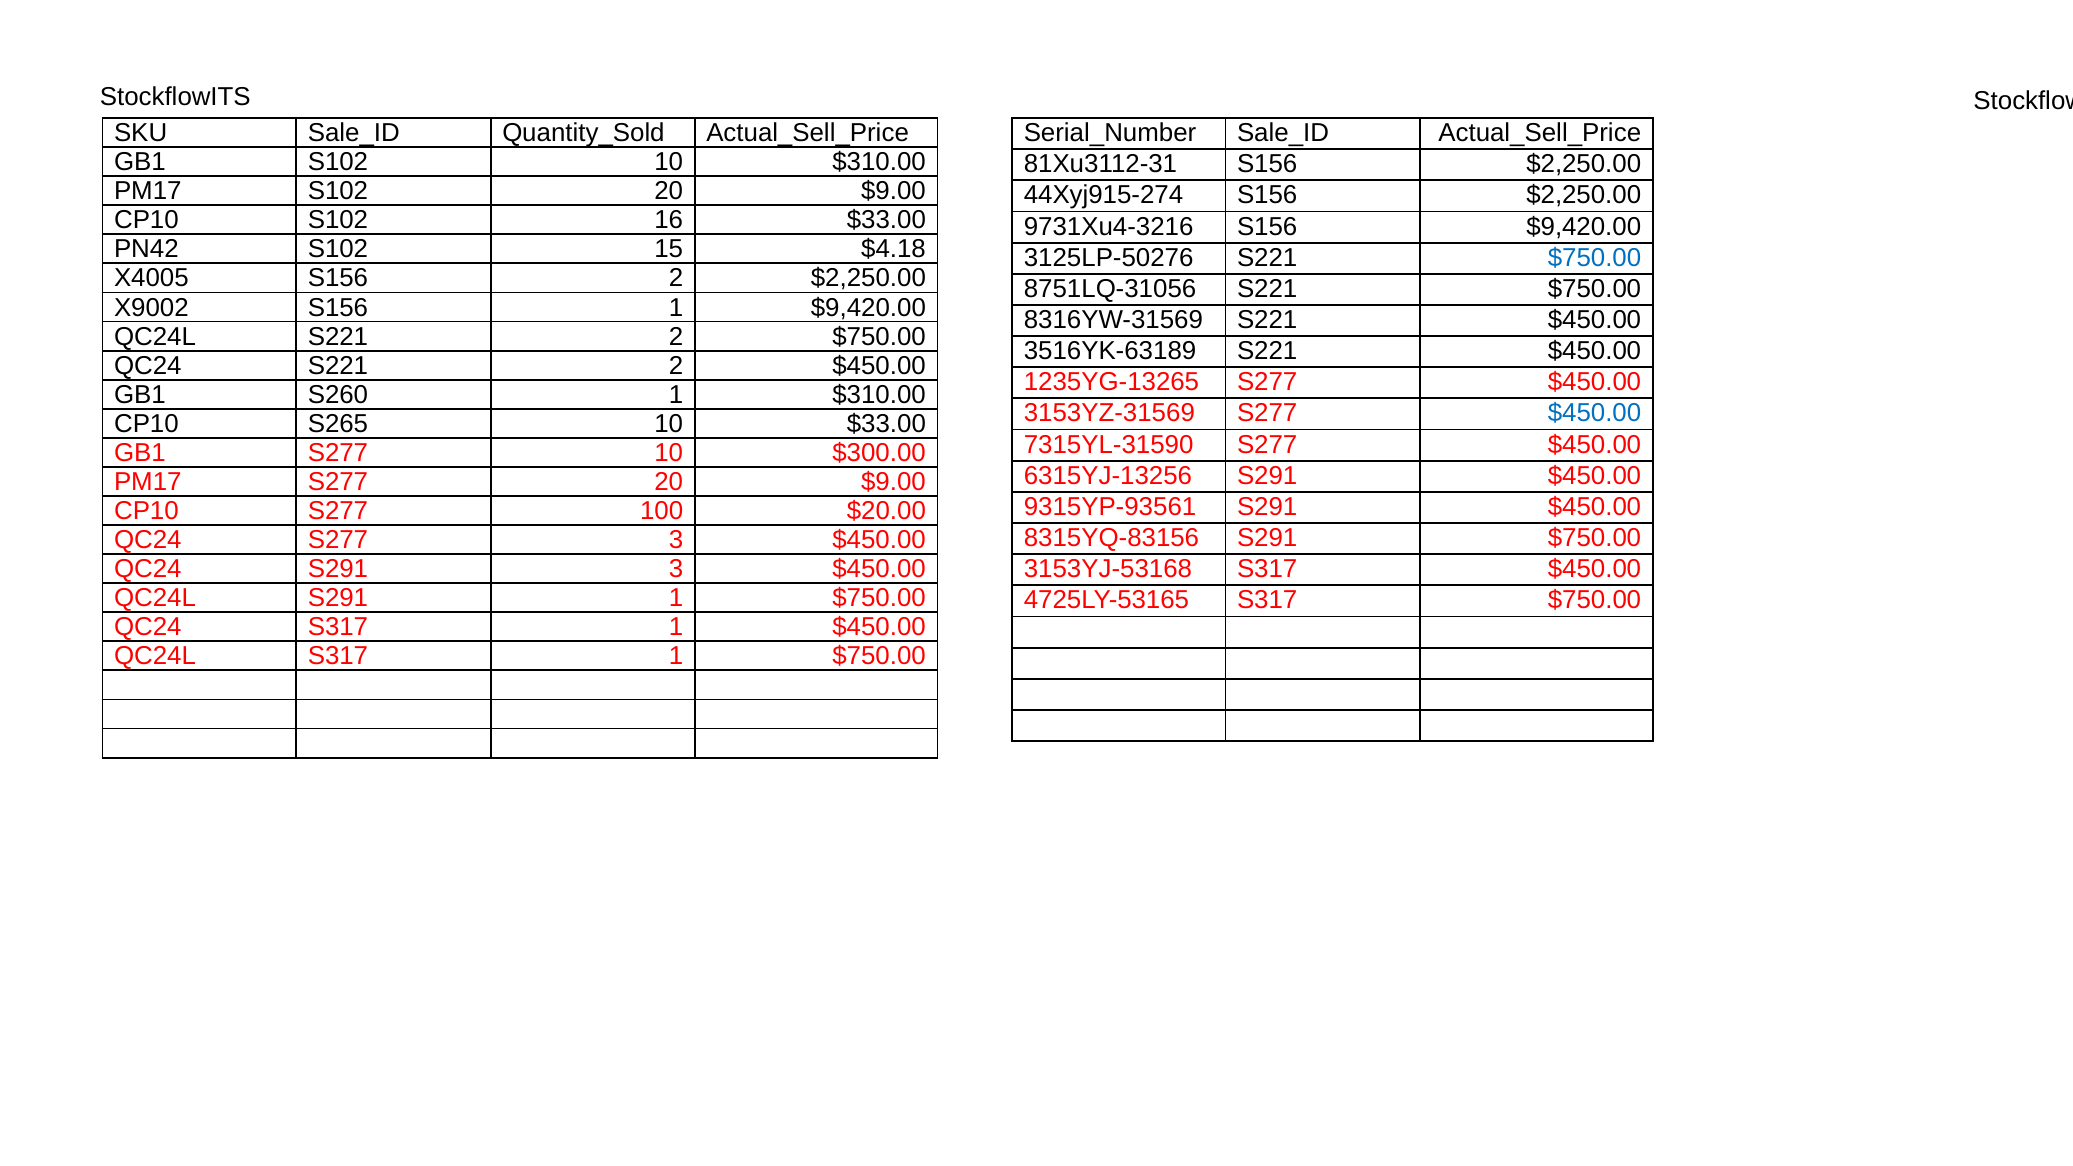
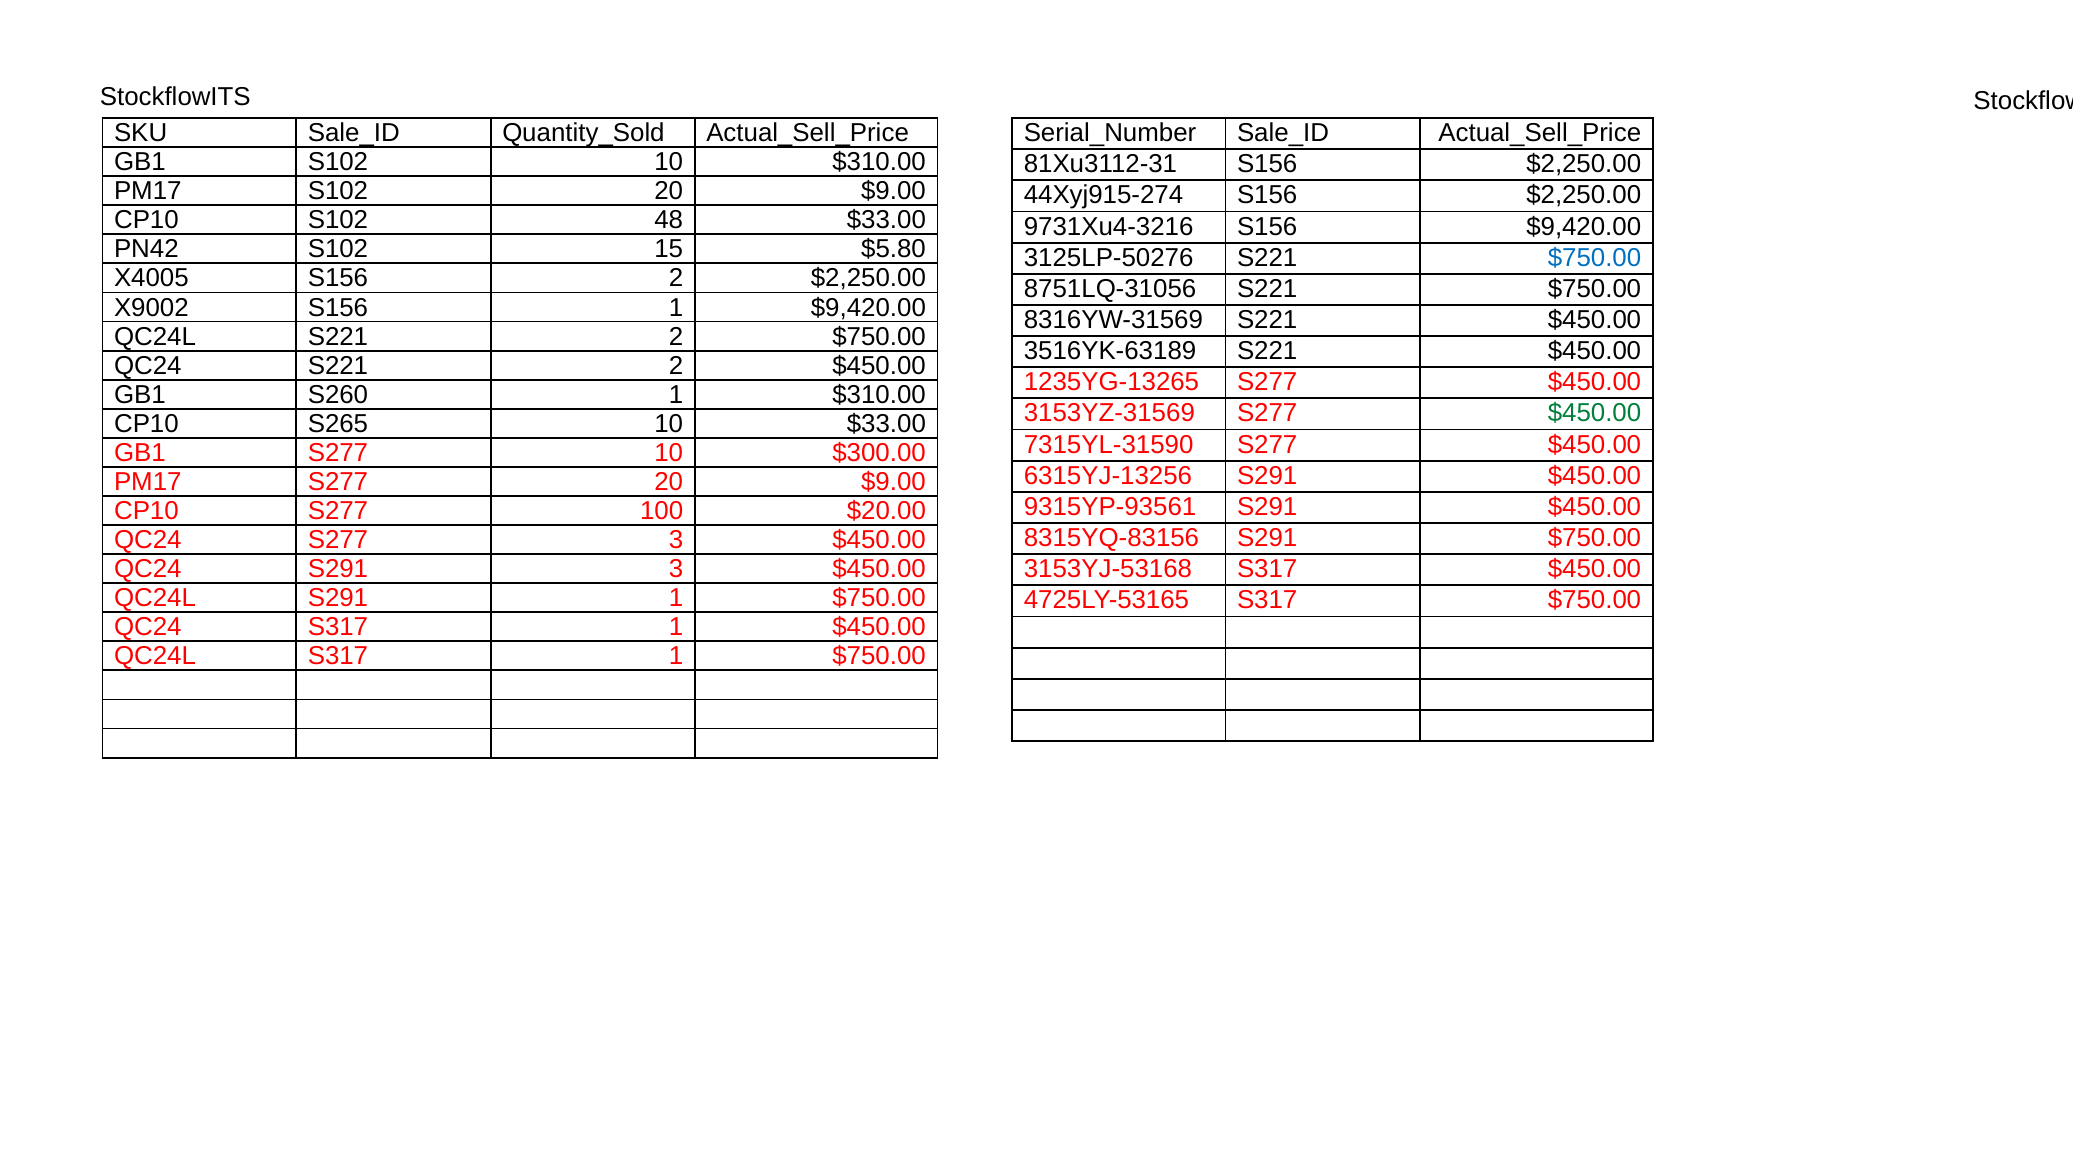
16: 16 -> 48 (669, 220)
$4.18: $4.18 -> $5.80 (894, 249)
$450.00 colour: blue -> green (1595, 413)
